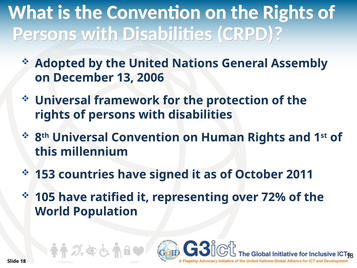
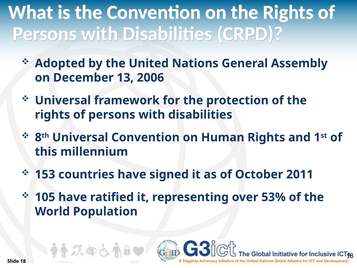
72%: 72% -> 53% (274, 197)
